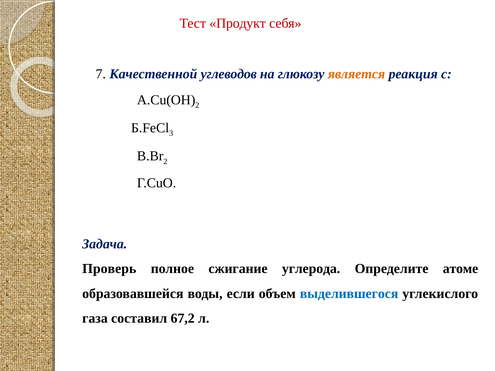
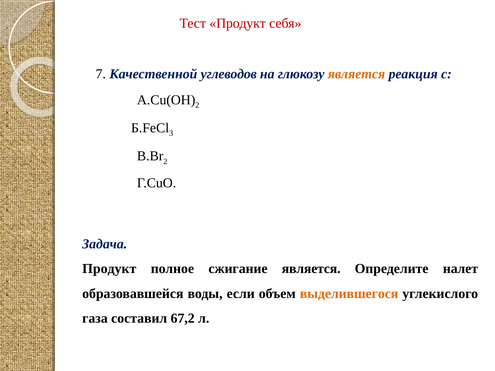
Проверь: Проверь -> Продукт (109, 269)
сжигание углерода: углерода -> является (311, 269)
атоме: атоме -> налет (460, 269)
выделившегося colour: blue -> orange (349, 294)
